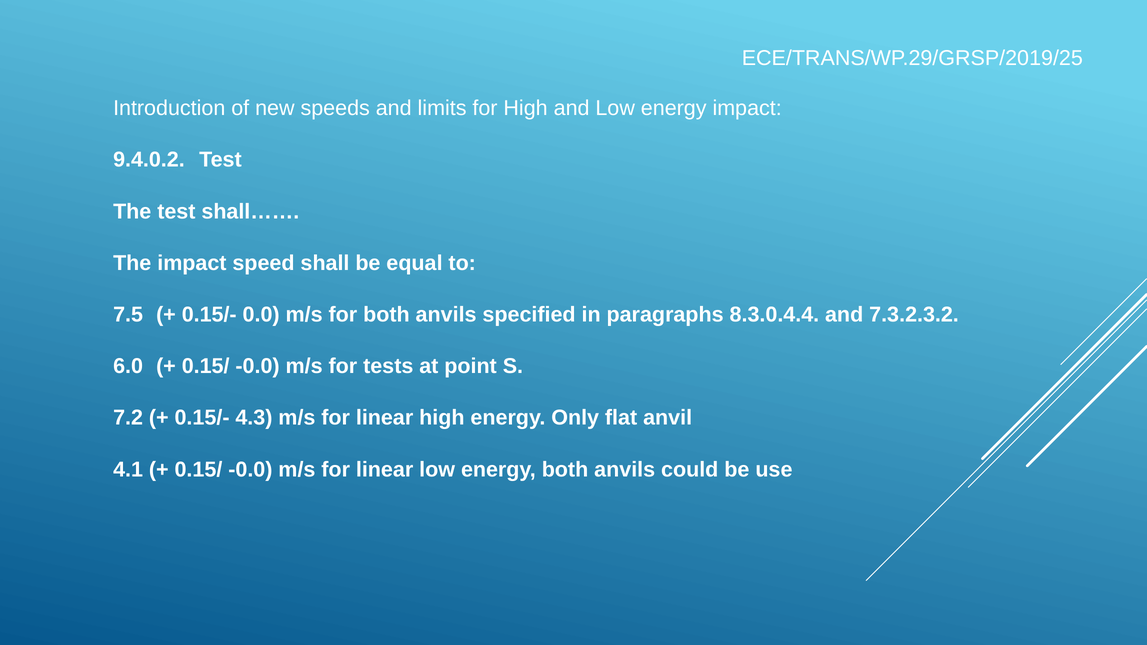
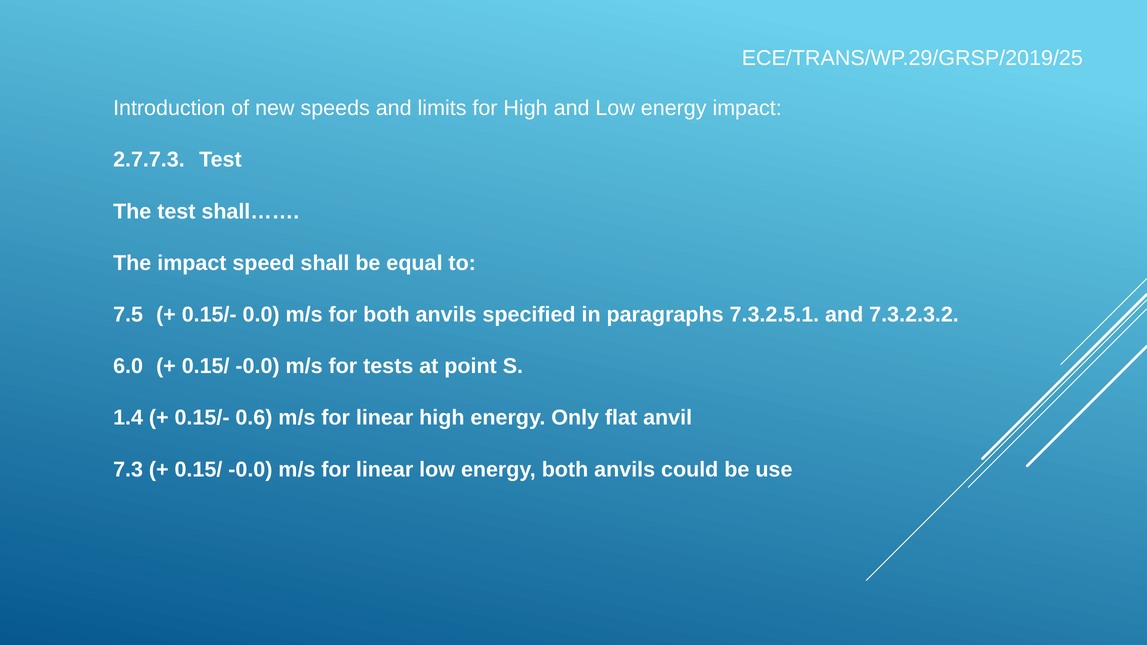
9.4.0.2: 9.4.0.2 -> 2.7.7.3 (149, 160)
8.3.0.4.4: 8.3.0.4.4 -> 7.3.2.5.1 (774, 315)
7.2: 7.2 -> 1.4 (128, 418)
4.3: 4.3 -> 0.6 (254, 418)
4.1: 4.1 -> 7.3 (128, 470)
